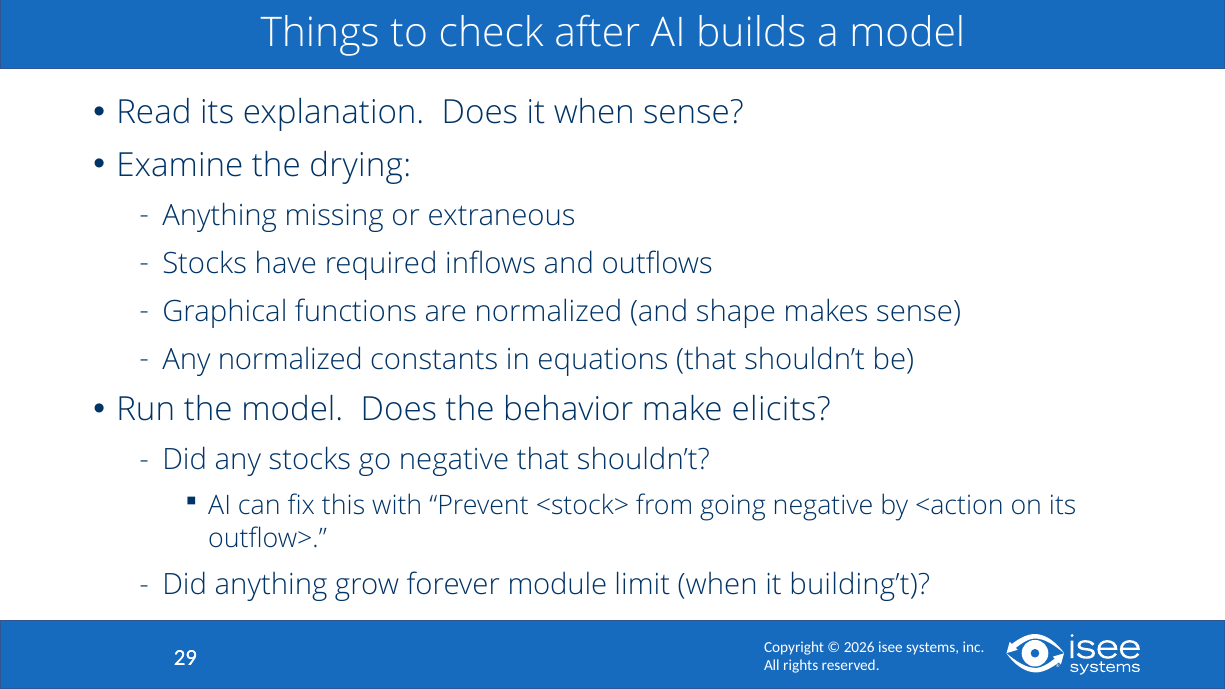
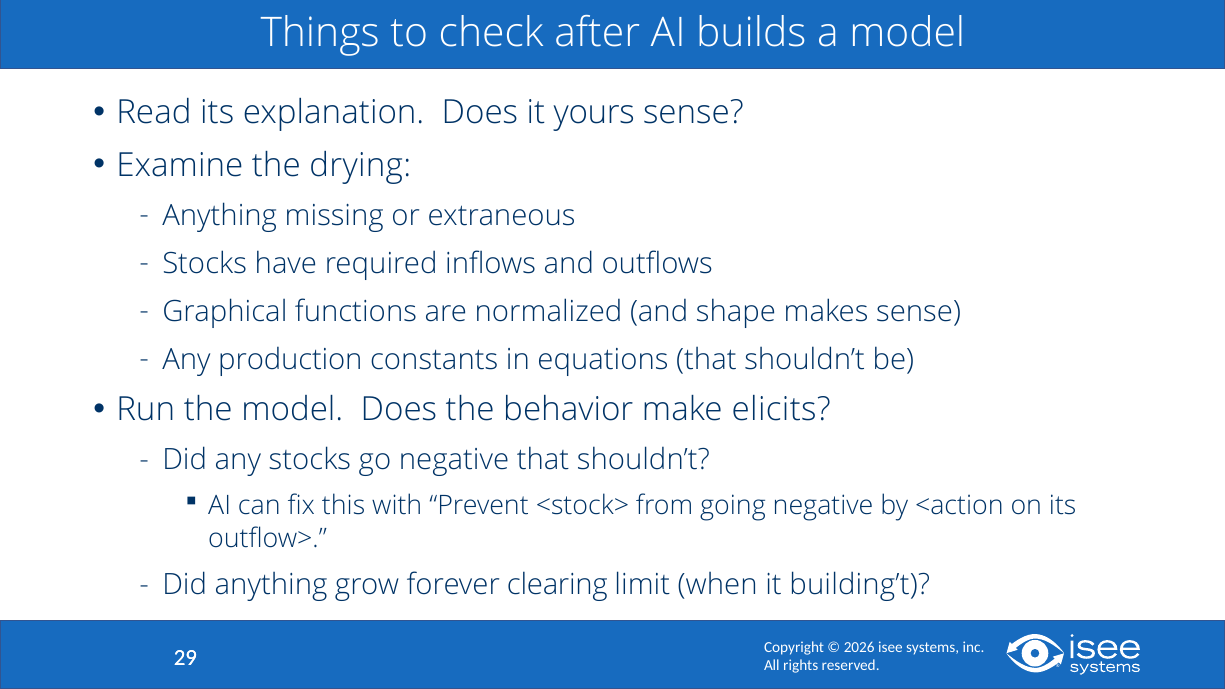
it when: when -> yours (594, 113)
Any normalized: normalized -> production (290, 359)
module: module -> clearing (557, 585)
